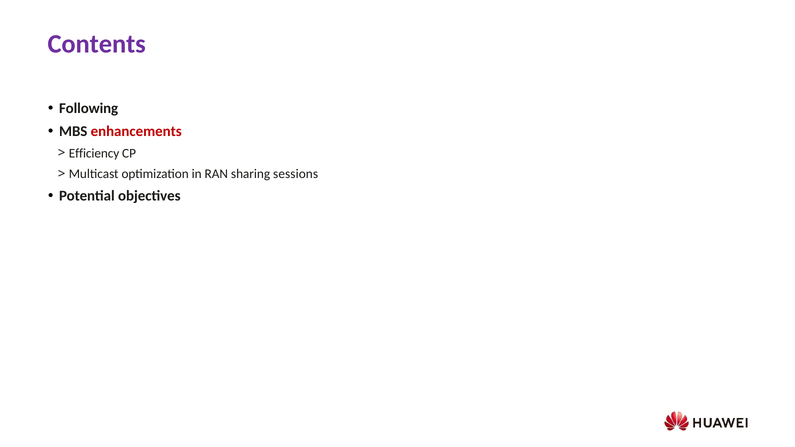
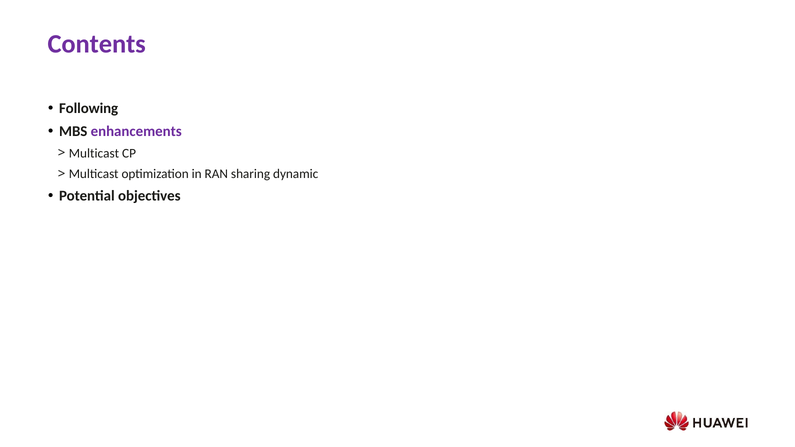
enhancements colour: red -> purple (136, 131)
Efficiency: Efficiency -> Multicast (94, 153)
sessions: sessions -> dynamic (296, 174)
